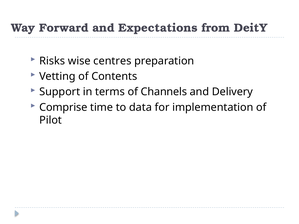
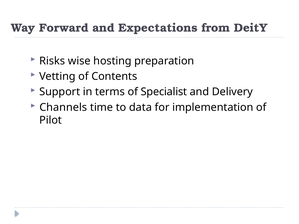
centres: centres -> hosting (112, 61)
Channels: Channels -> Specialist (164, 92)
Comprise: Comprise -> Channels (63, 107)
